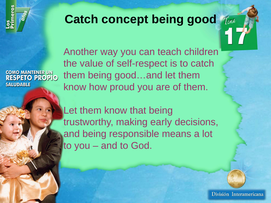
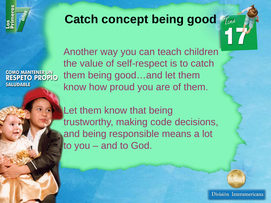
early: early -> code (161, 122)
